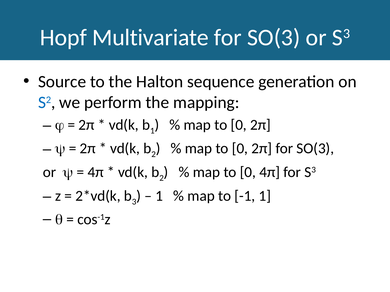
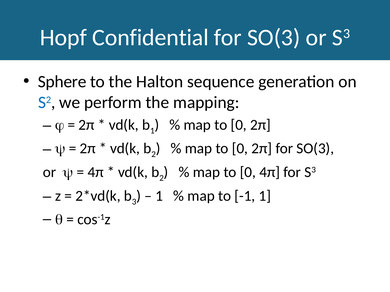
Multivariate: Multivariate -> Confidential (150, 38)
Source: Source -> Sphere (62, 82)
